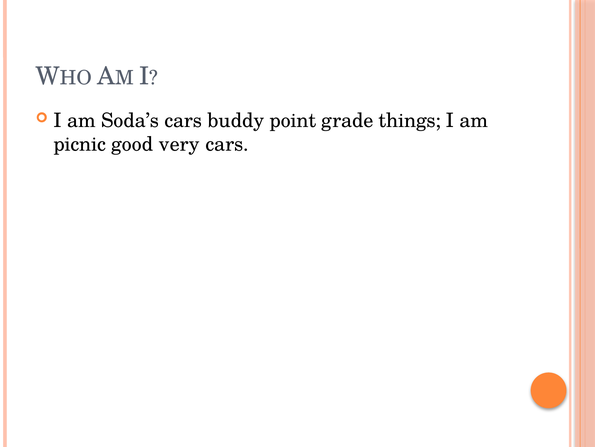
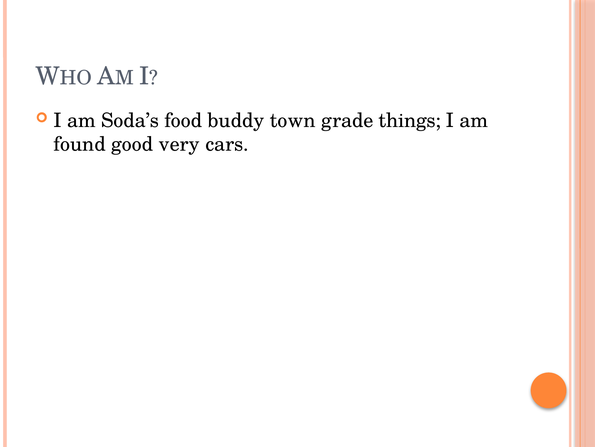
Soda’s cars: cars -> food (183, 120)
point: point -> town (293, 120)
picnic: picnic -> found (80, 144)
